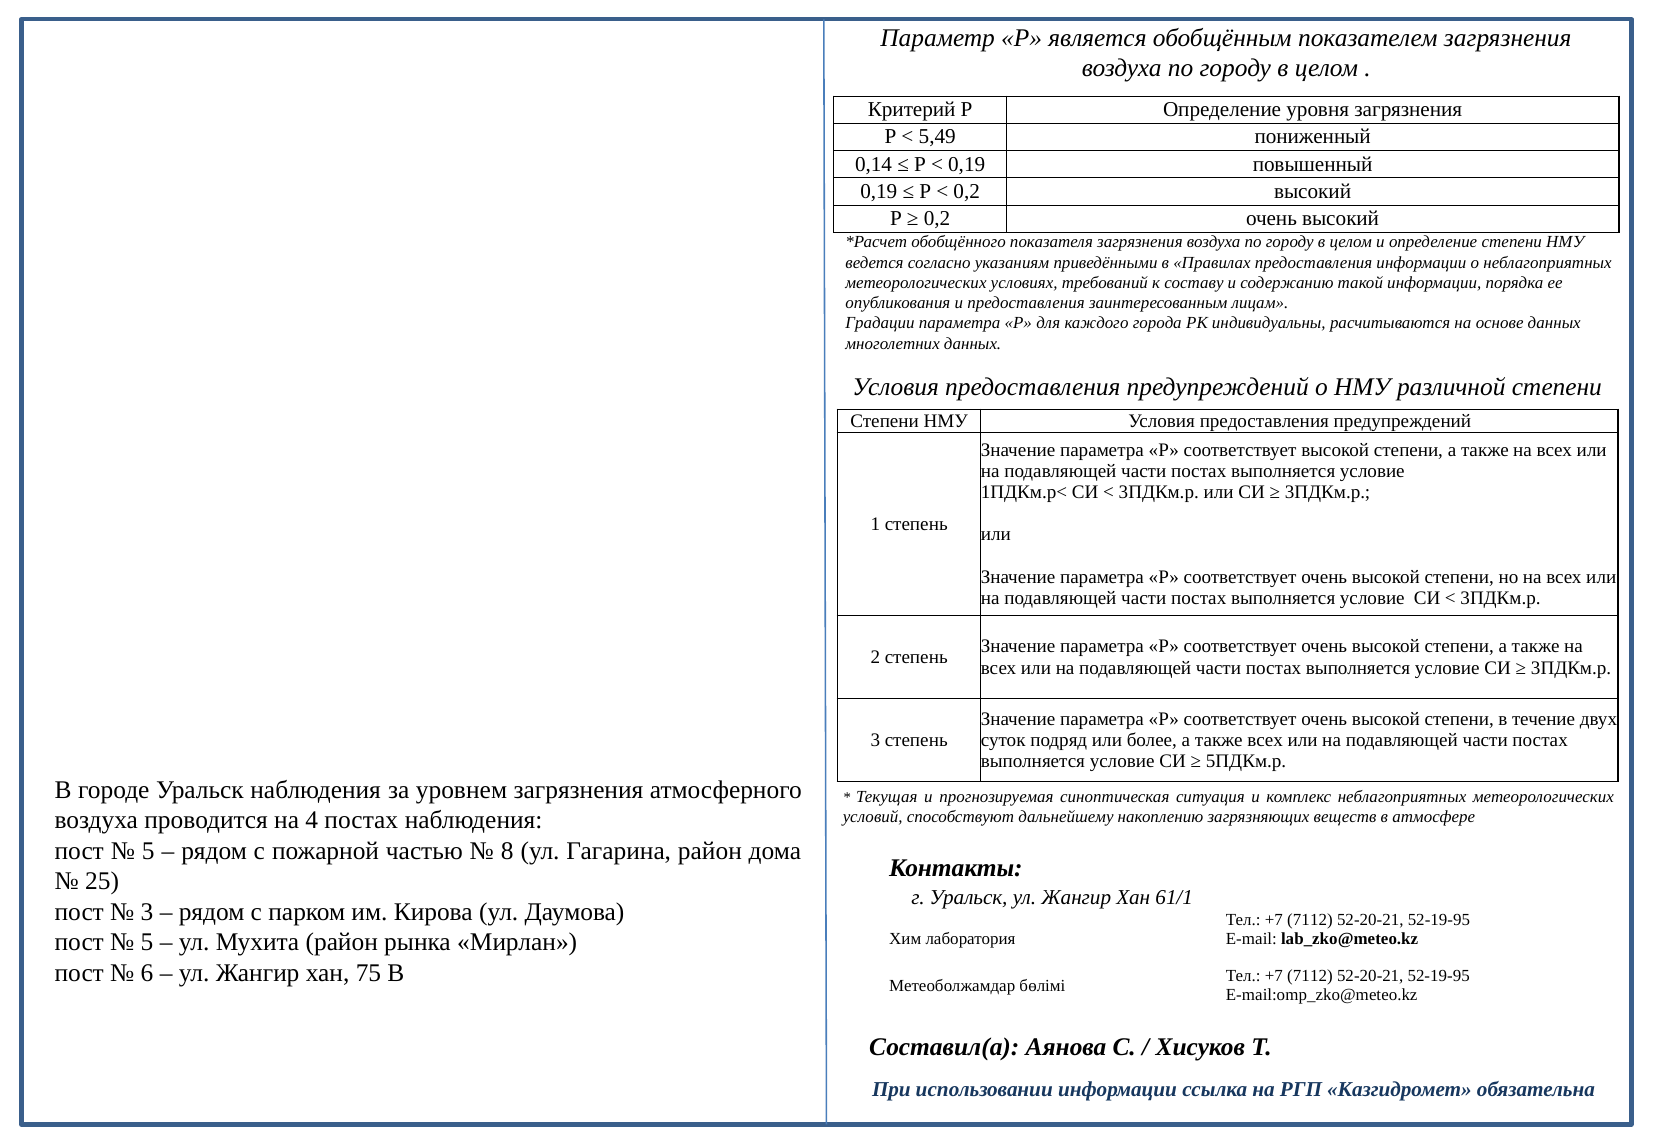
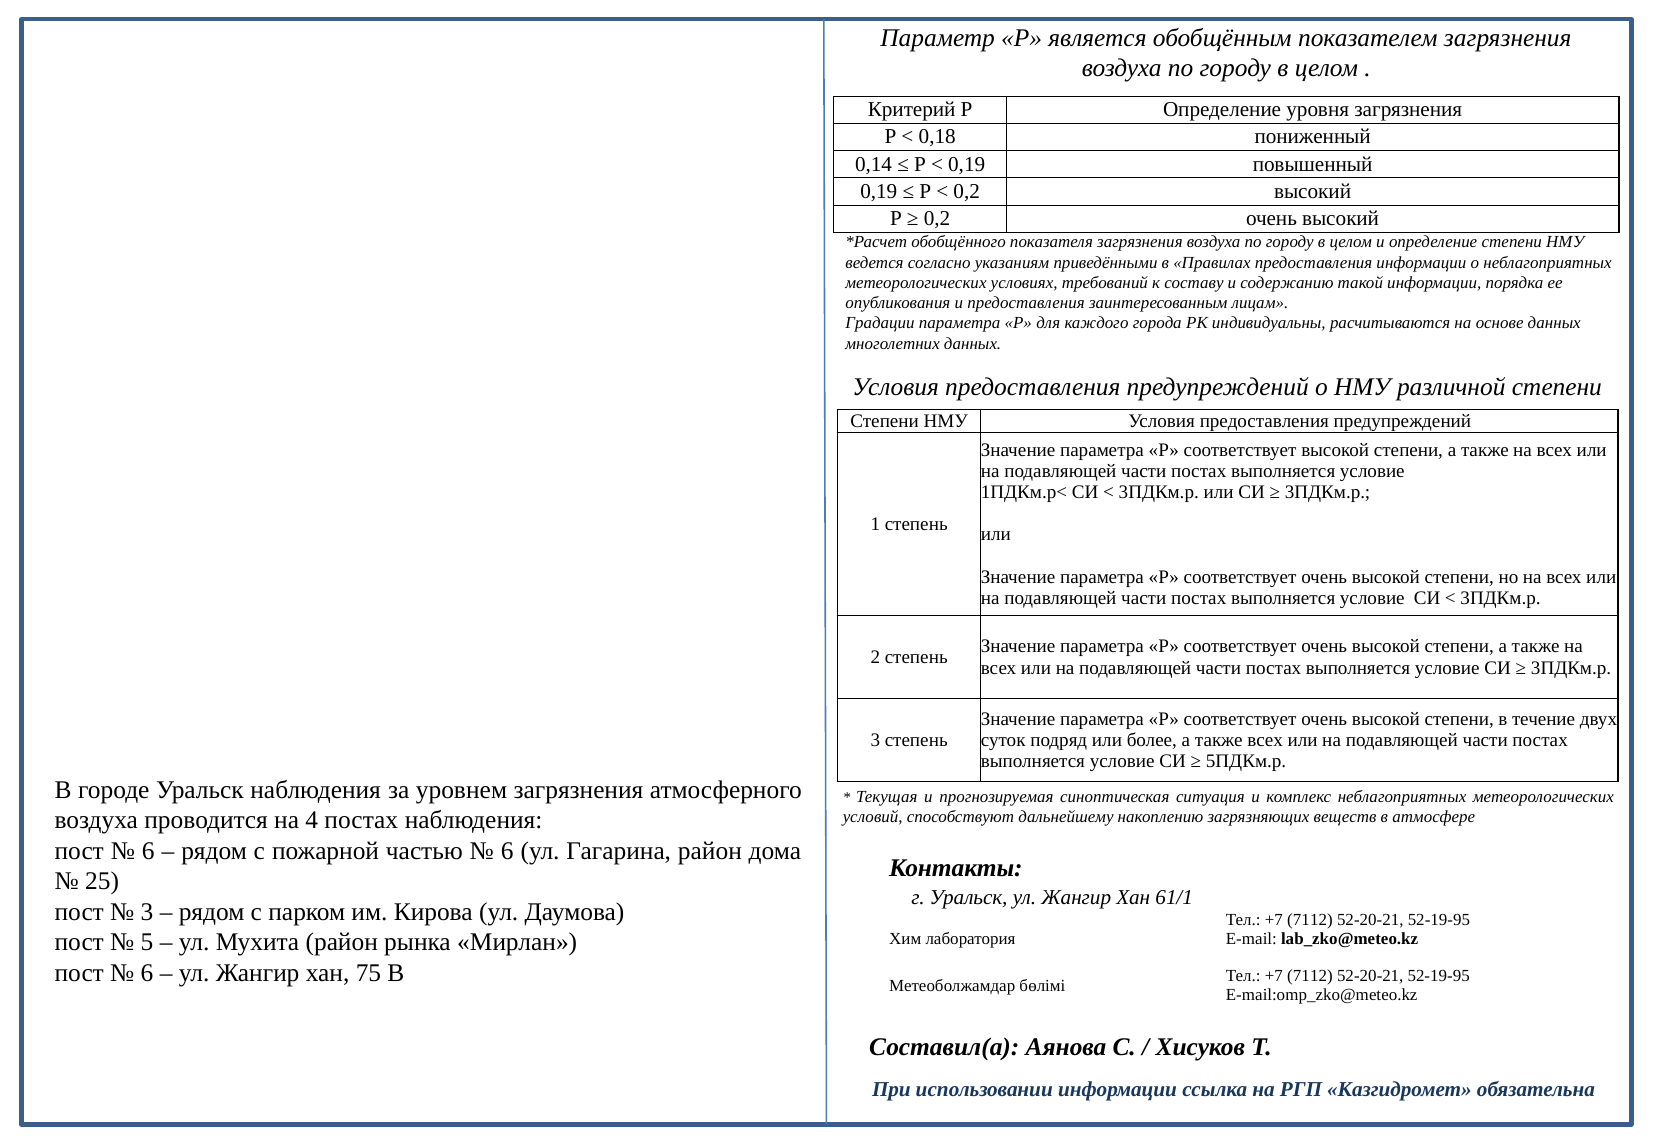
5,49: 5,49 -> 0,18 (937, 137)
5: 5 -> 6 (148, 851)
8: 8 -> 6 (507, 851)
